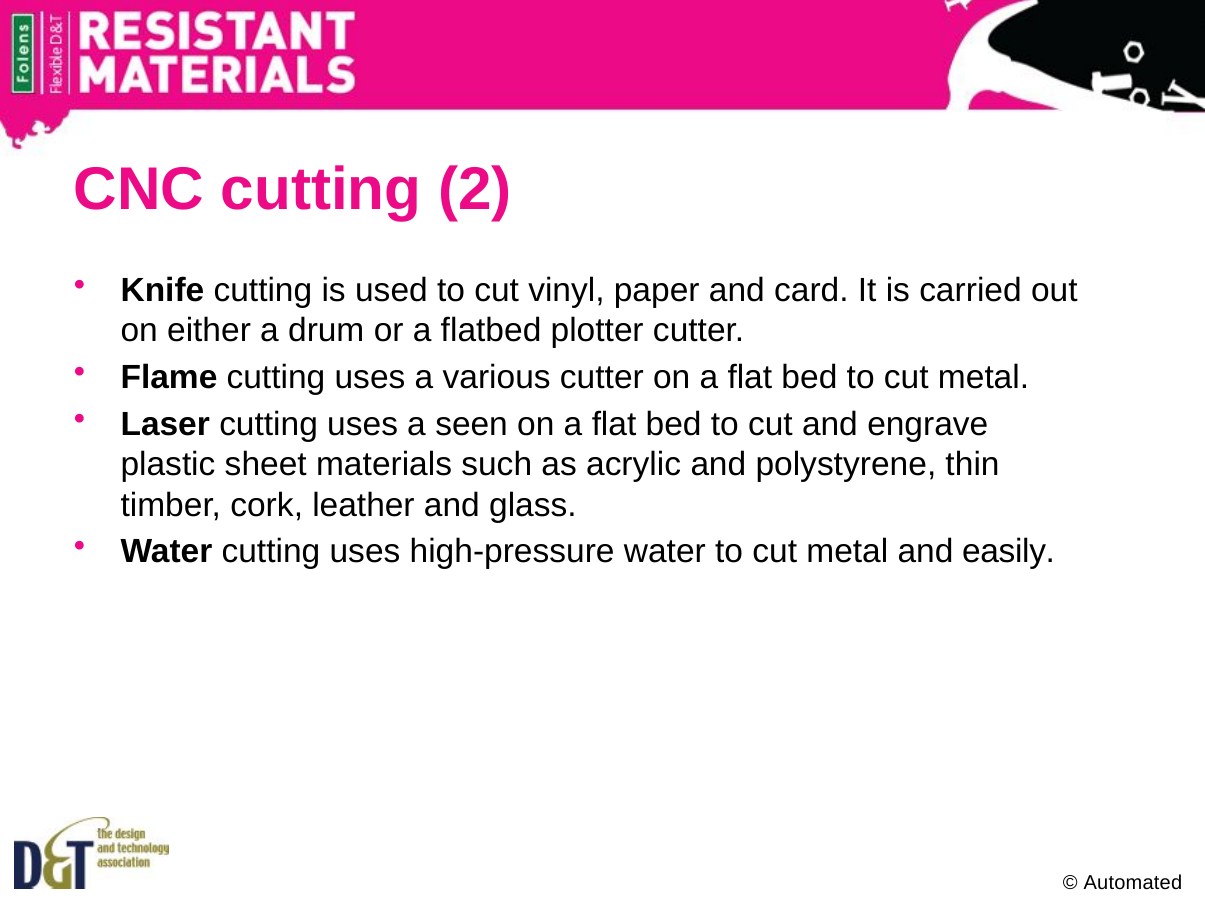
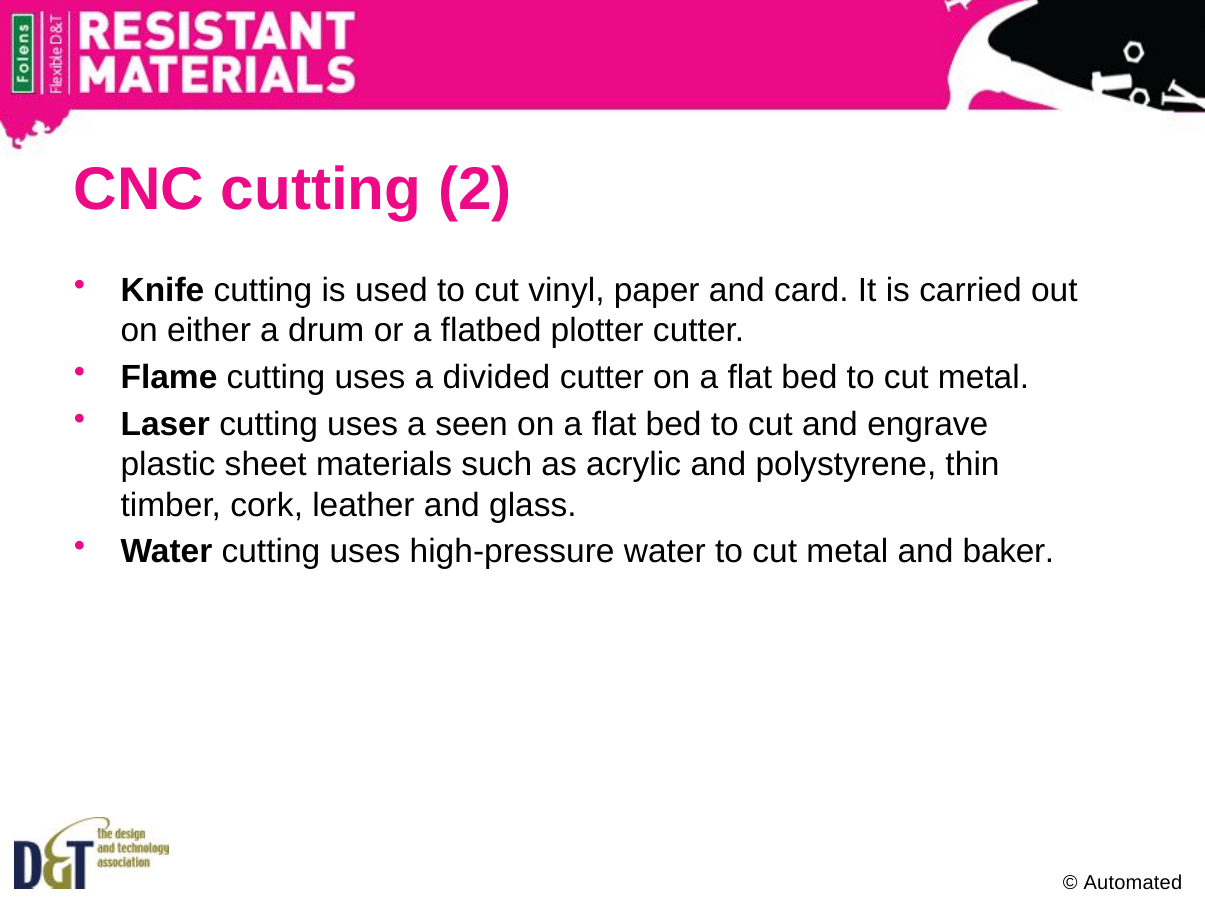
various: various -> divided (497, 378)
easily: easily -> baker (1008, 552)
